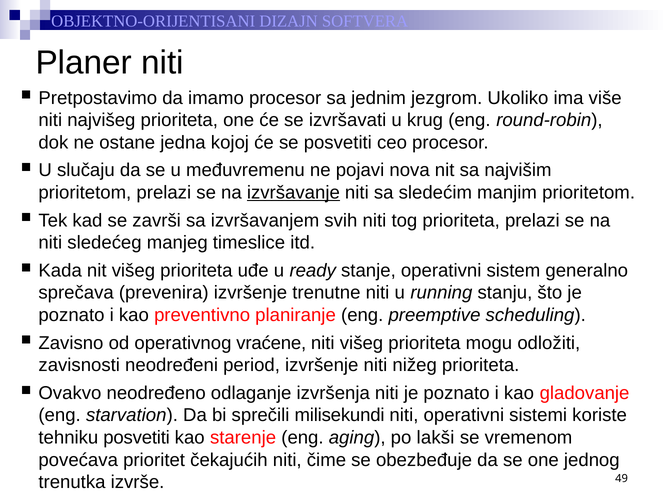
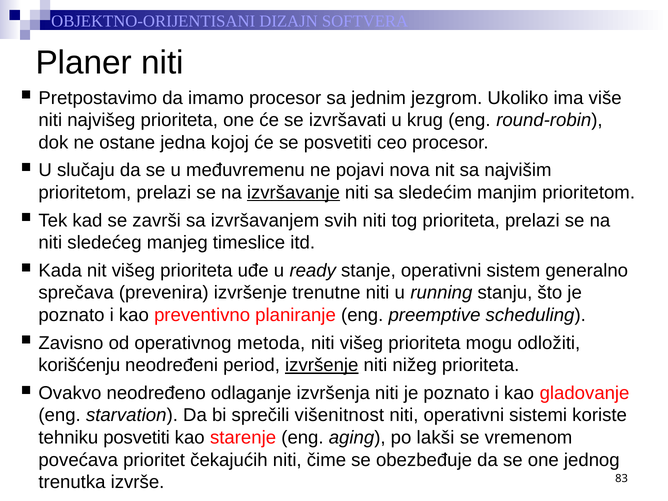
vraćene: vraćene -> metoda (271, 343)
zavisnosti: zavisnosti -> korišćenju (79, 365)
izvršenje underline: none -> present (322, 365)
milisekundi: milisekundi -> višenitnost (339, 415)
49: 49 -> 83 (622, 479)
